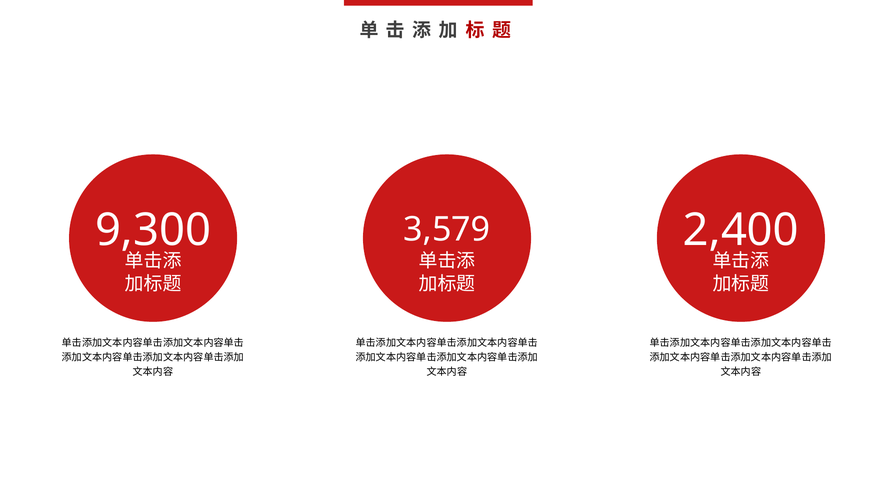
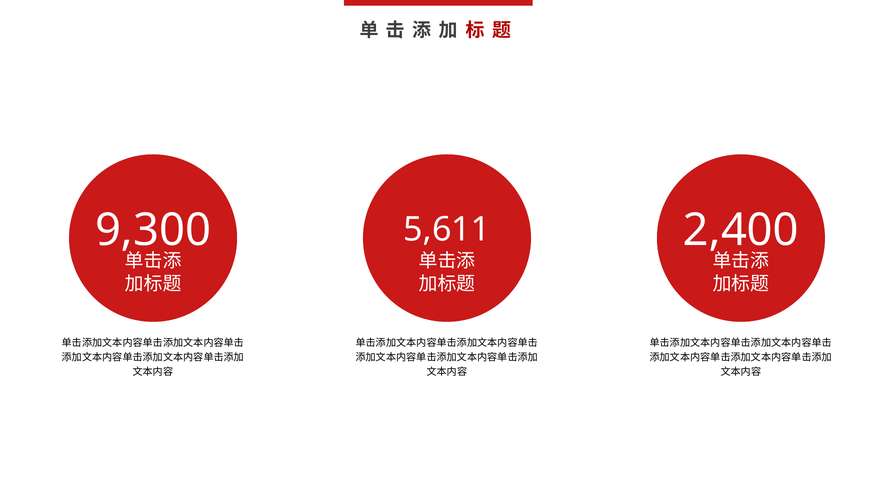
3,579: 3,579 -> 5,611 (447, 229)
